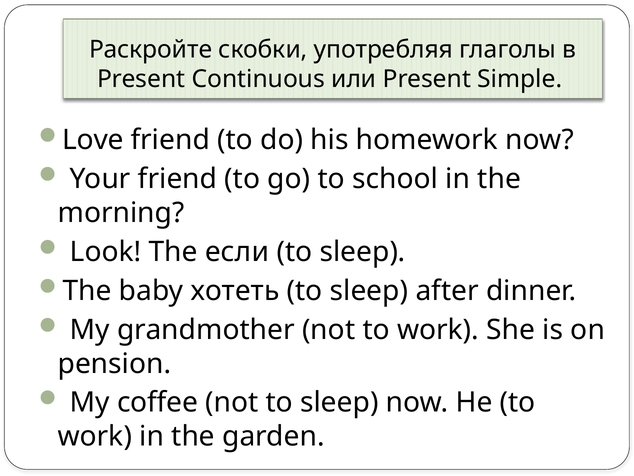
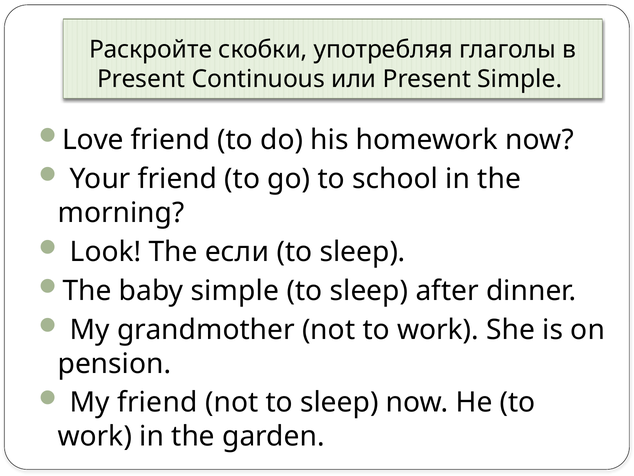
baby хотеть: хотеть -> simple (235, 291)
My coffee: coffee -> friend (157, 402)
